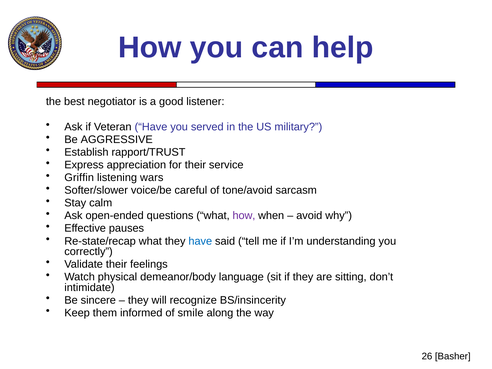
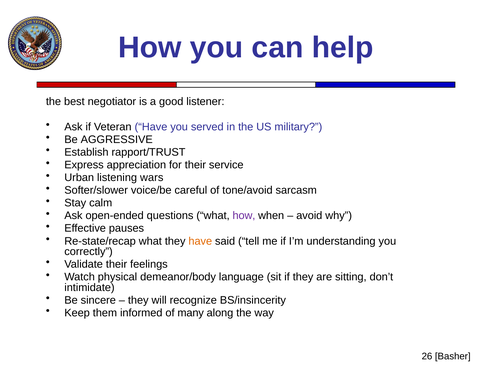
Griffin: Griffin -> Urban (79, 178)
have colour: blue -> orange (200, 241)
smile: smile -> many (191, 313)
